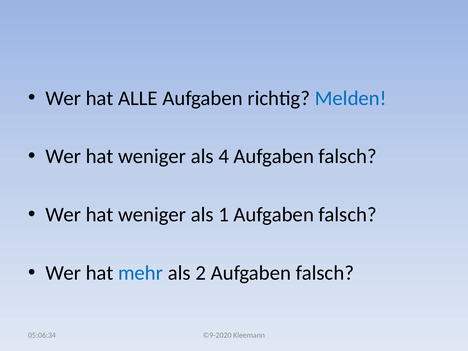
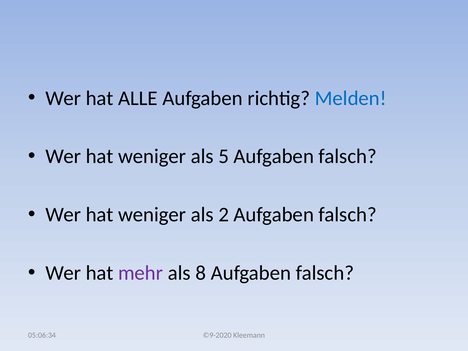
4: 4 -> 5 (224, 156)
1: 1 -> 2 (224, 215)
mehr colour: blue -> purple (141, 273)
2: 2 -> 8 (201, 273)
